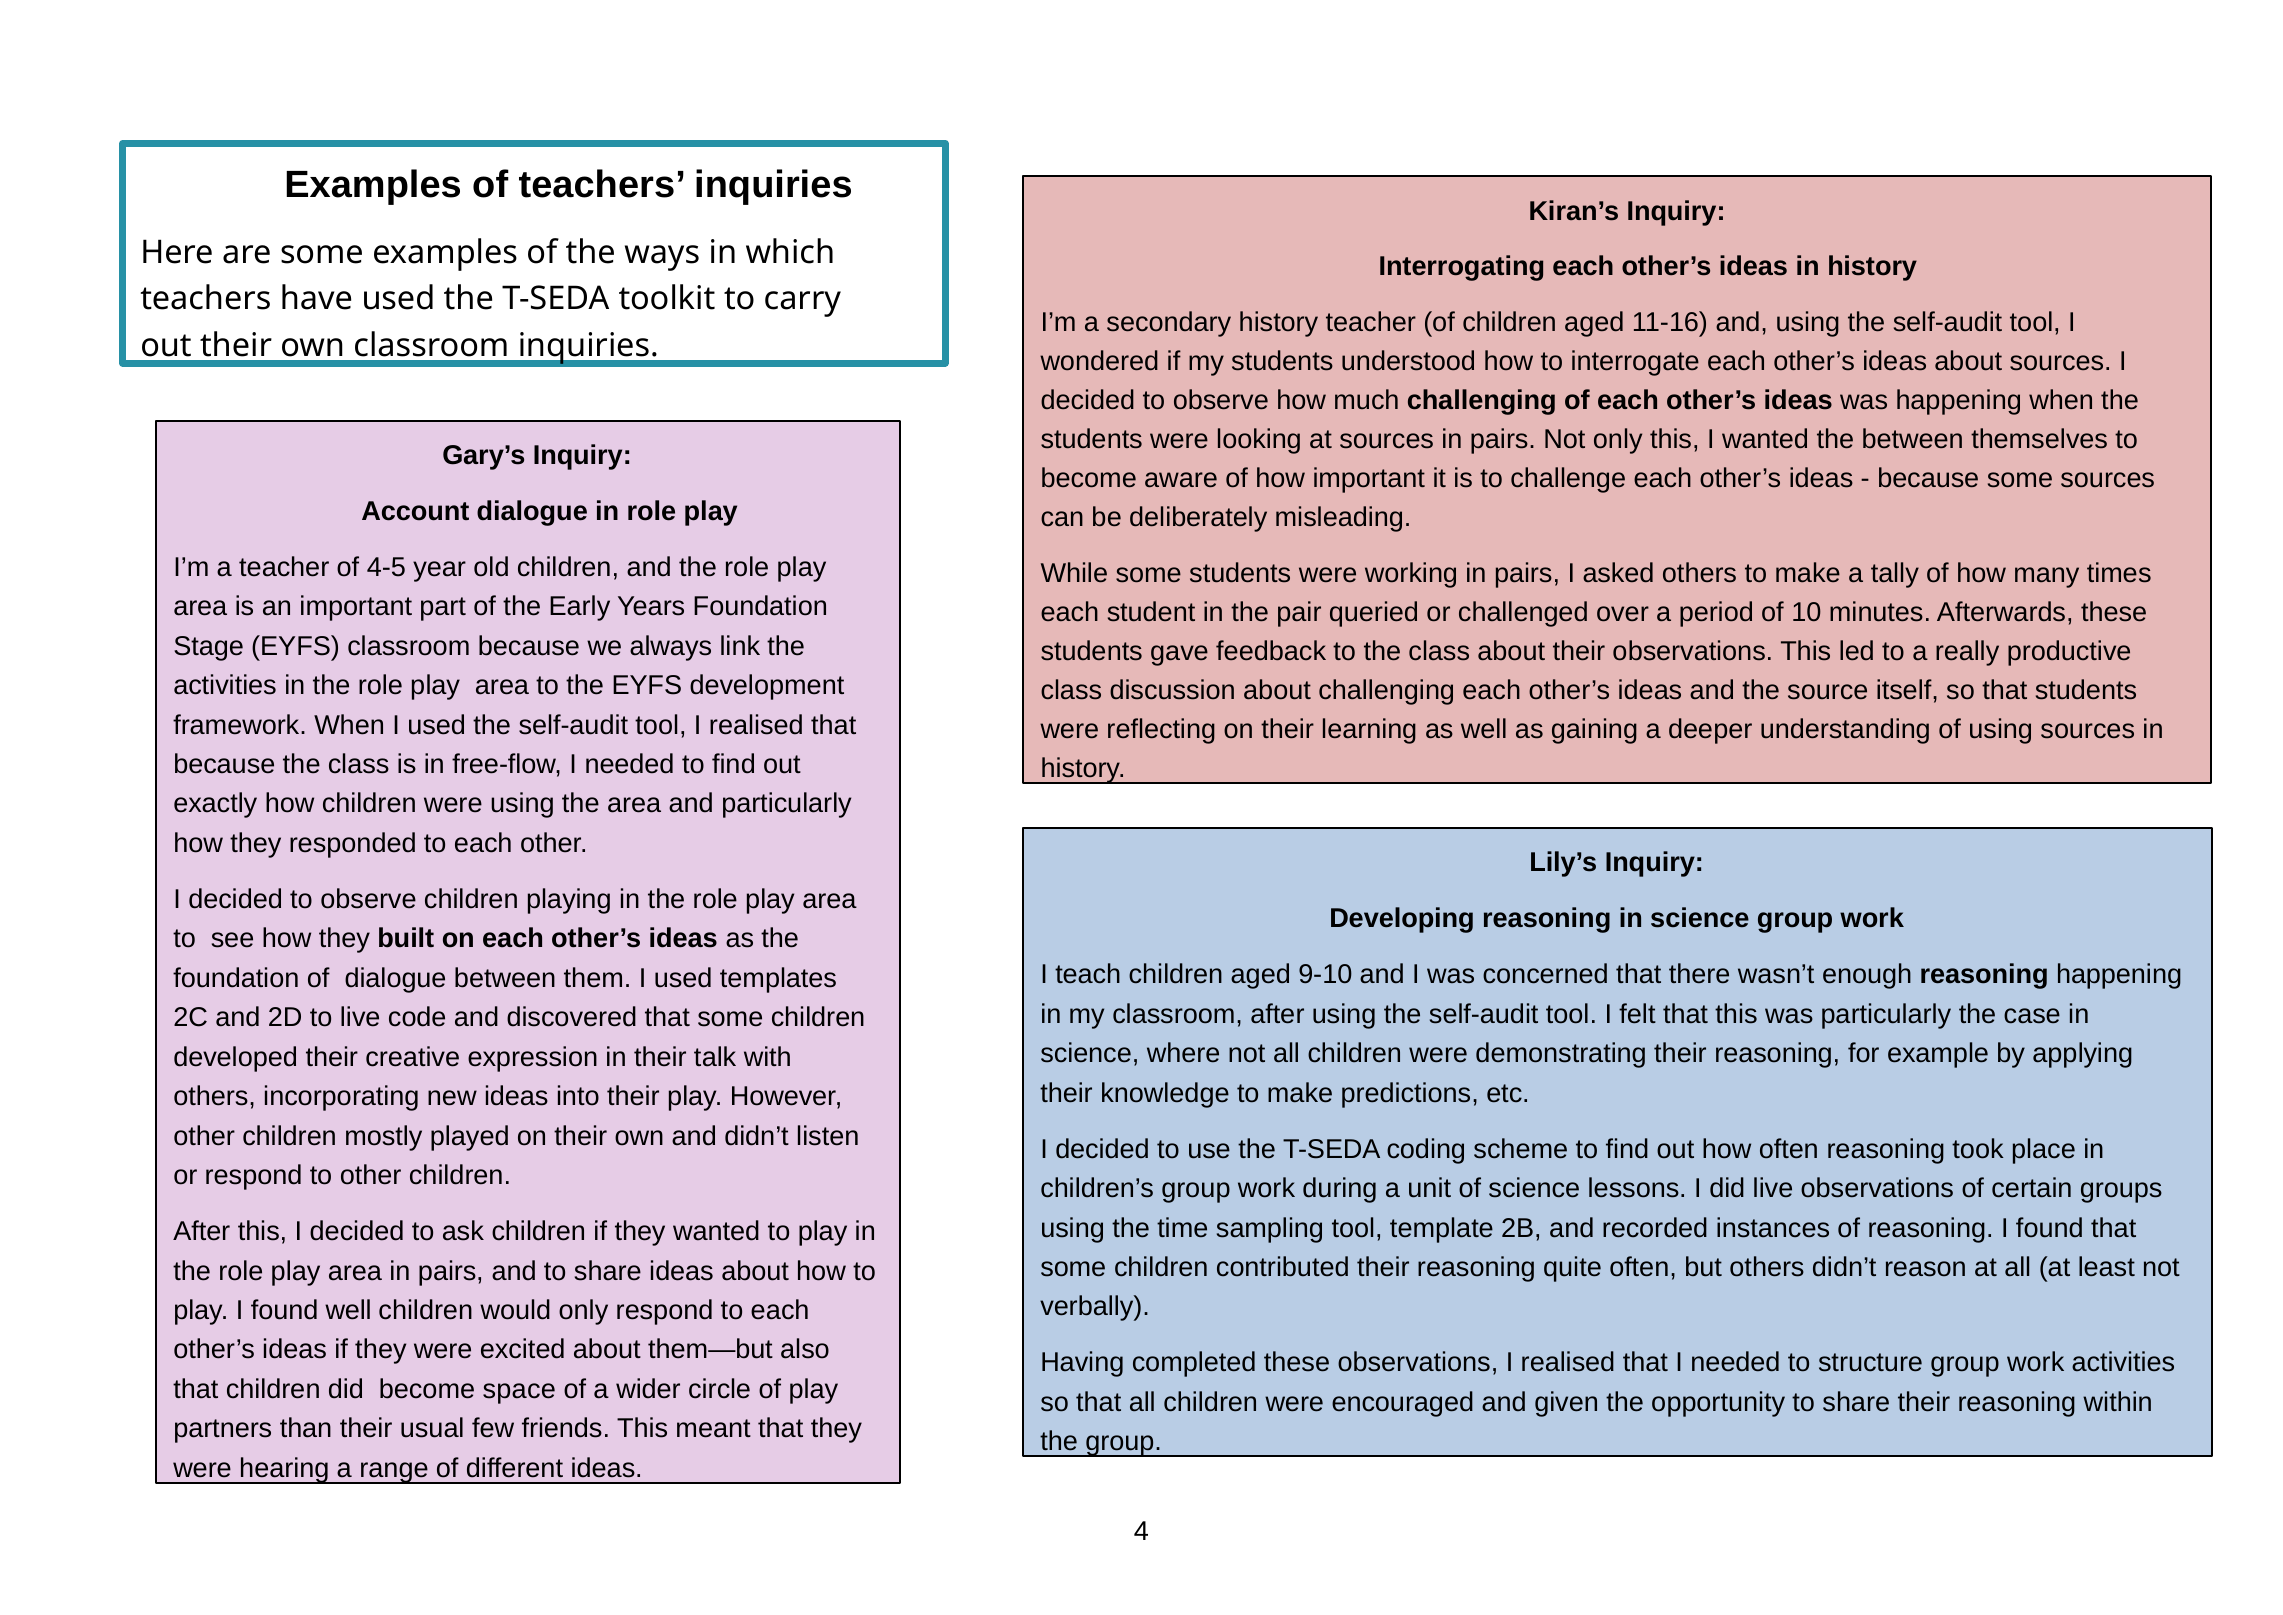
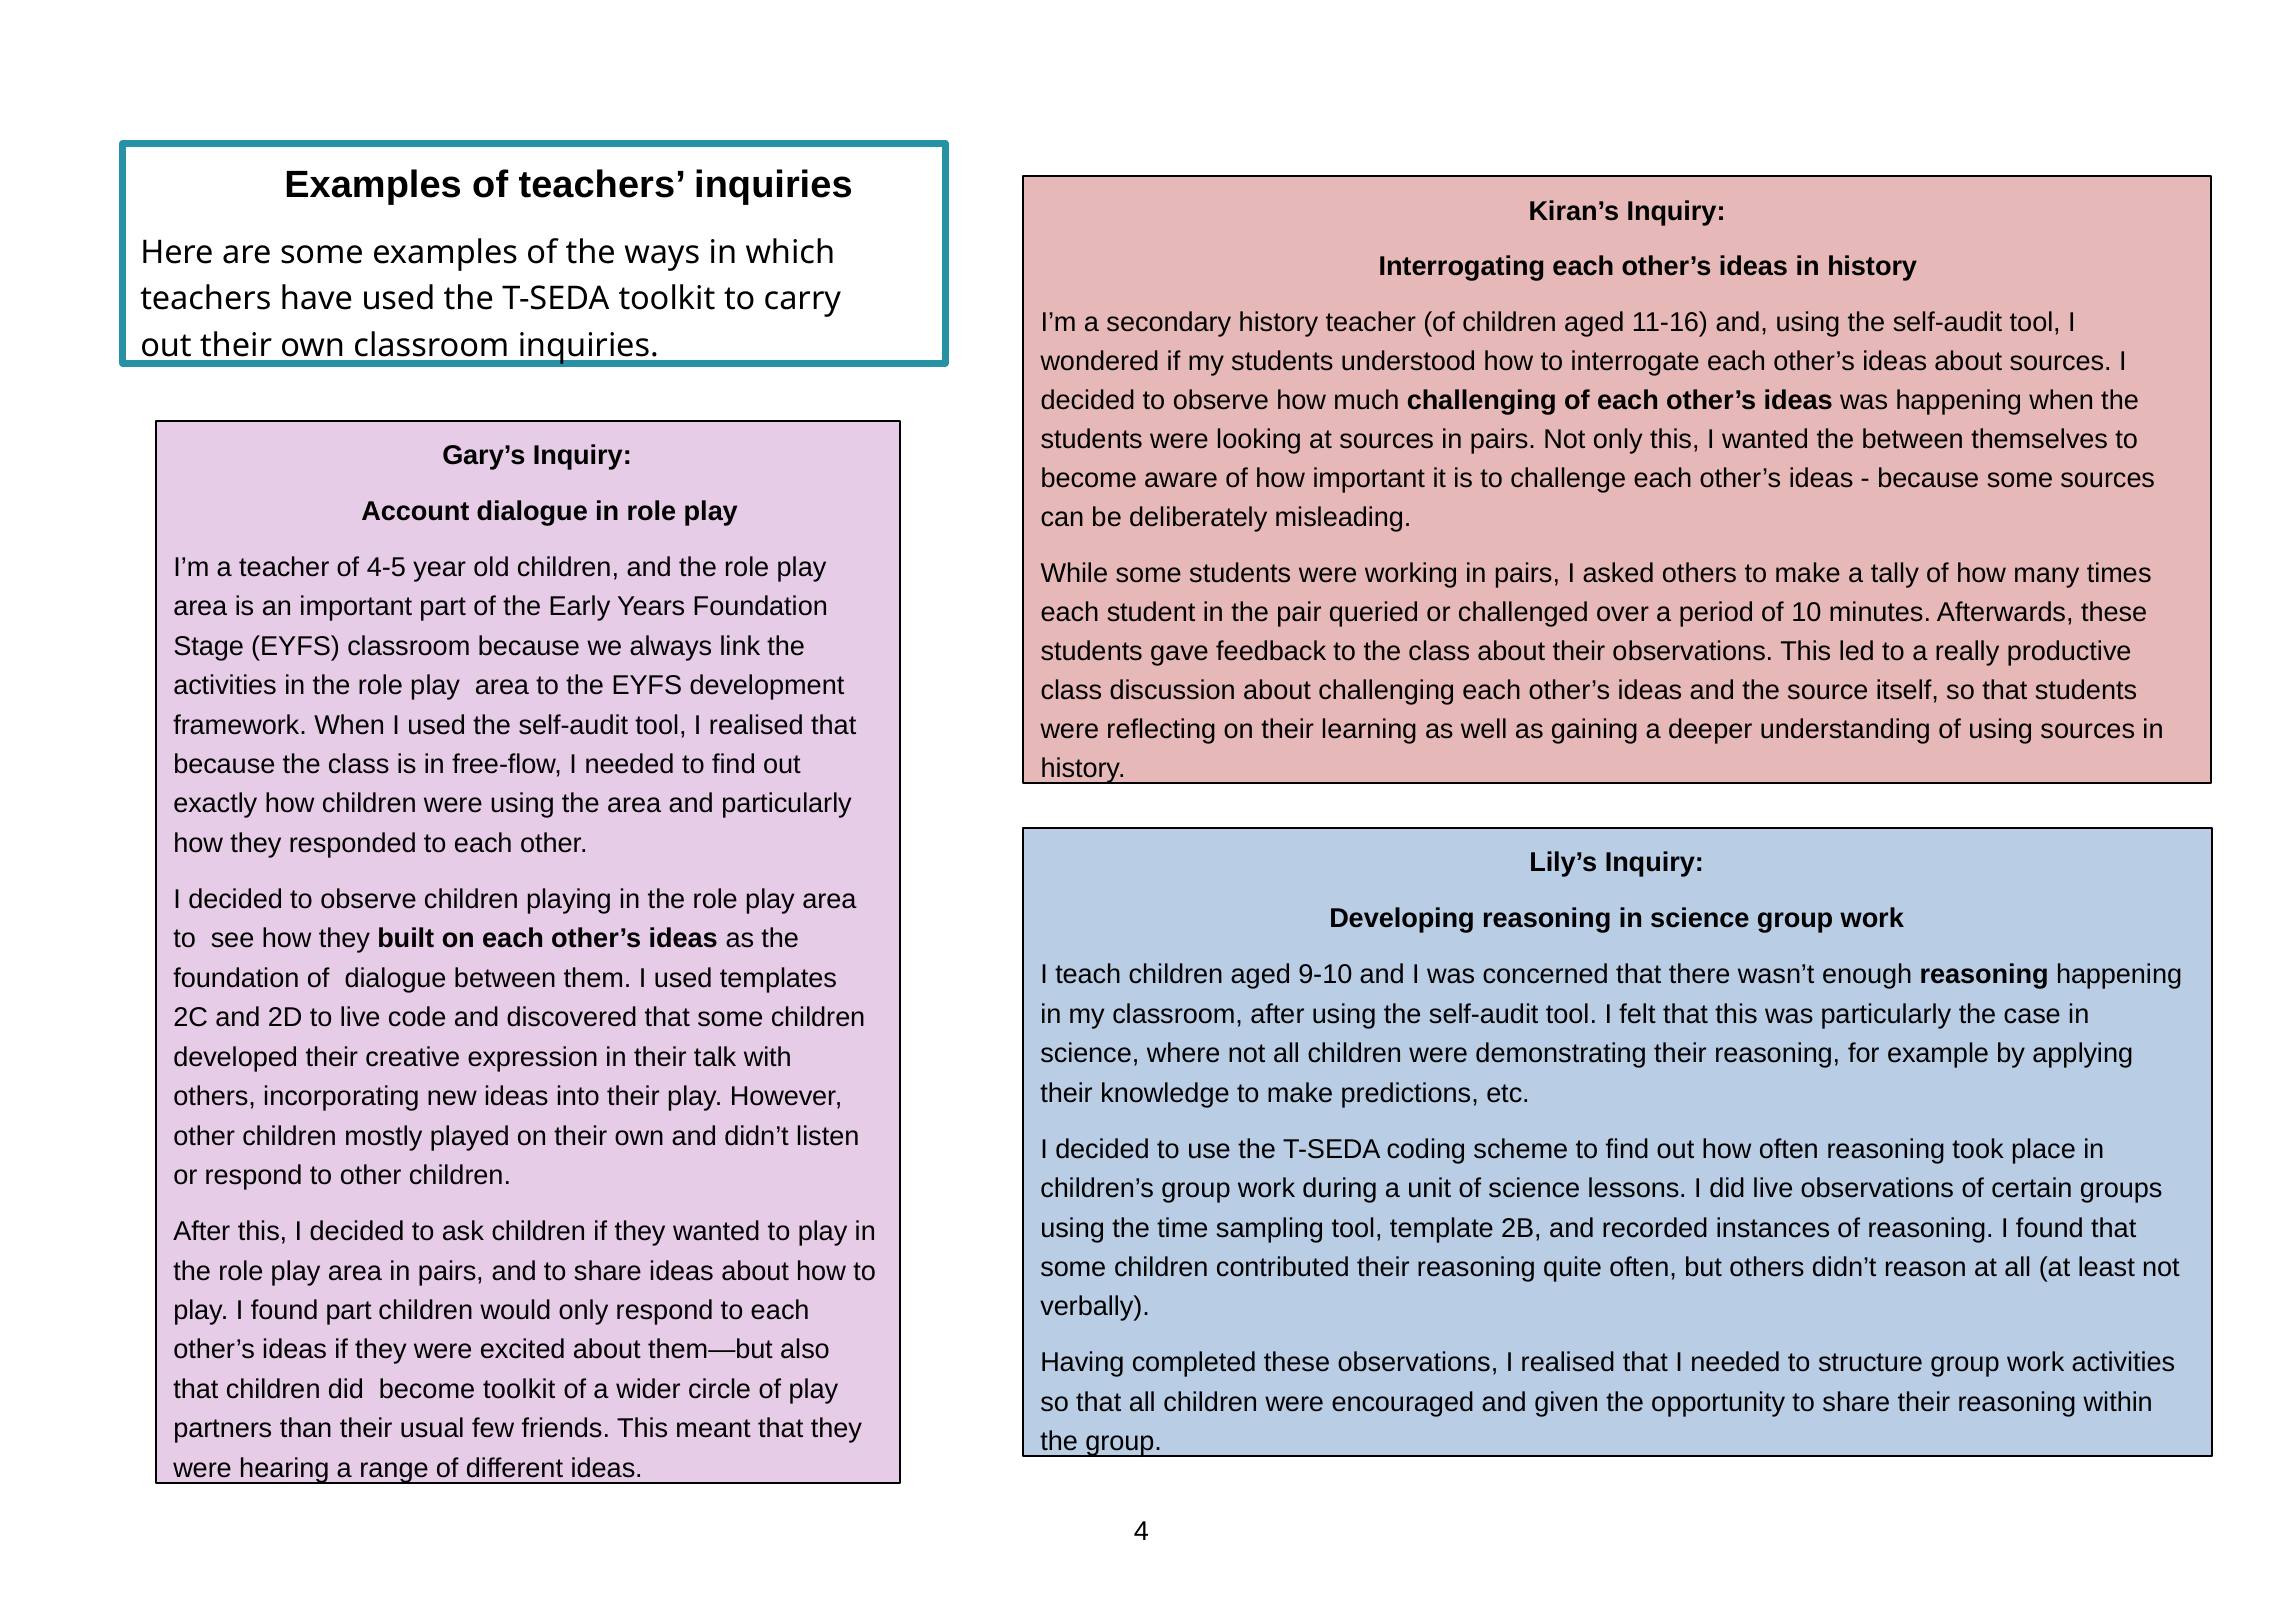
found well: well -> part (349, 1310)
become space: space -> toolkit (519, 1389)
